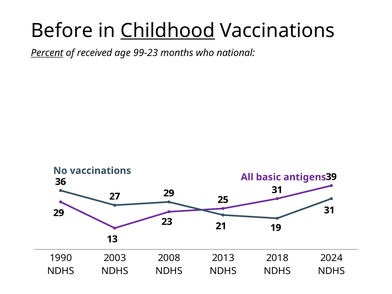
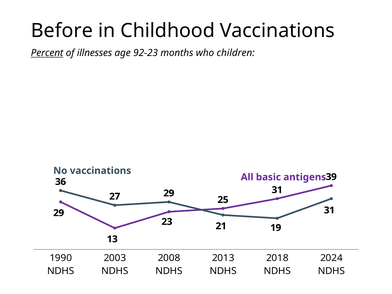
Childhood underline: present -> none (168, 31)
received: received -> illnesses (95, 53)
99-23: 99-23 -> 92-23 (146, 53)
national: national -> children (236, 53)
